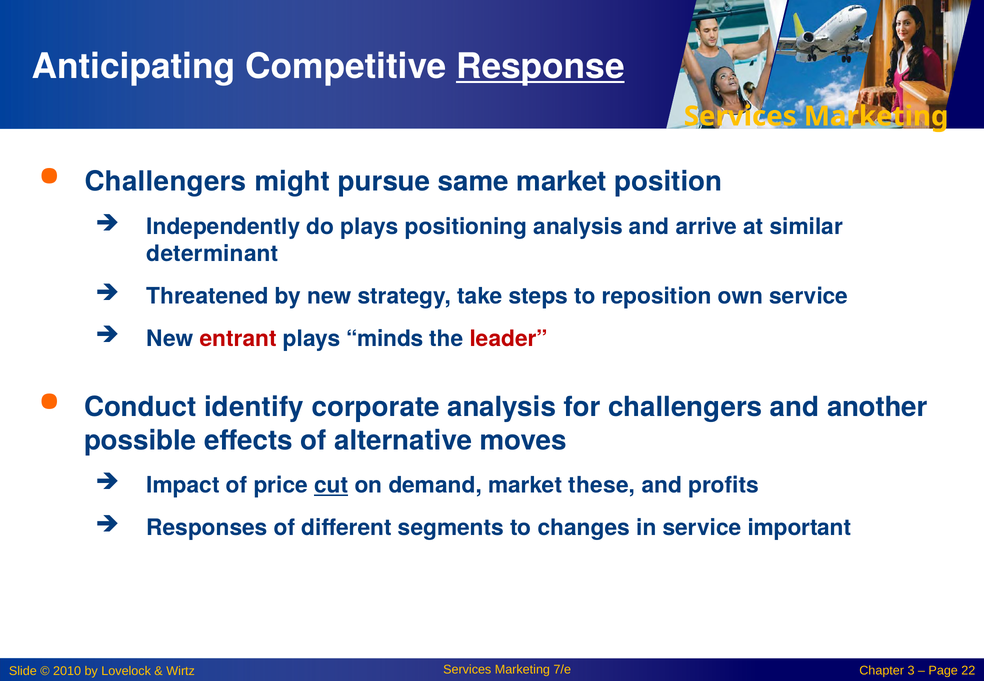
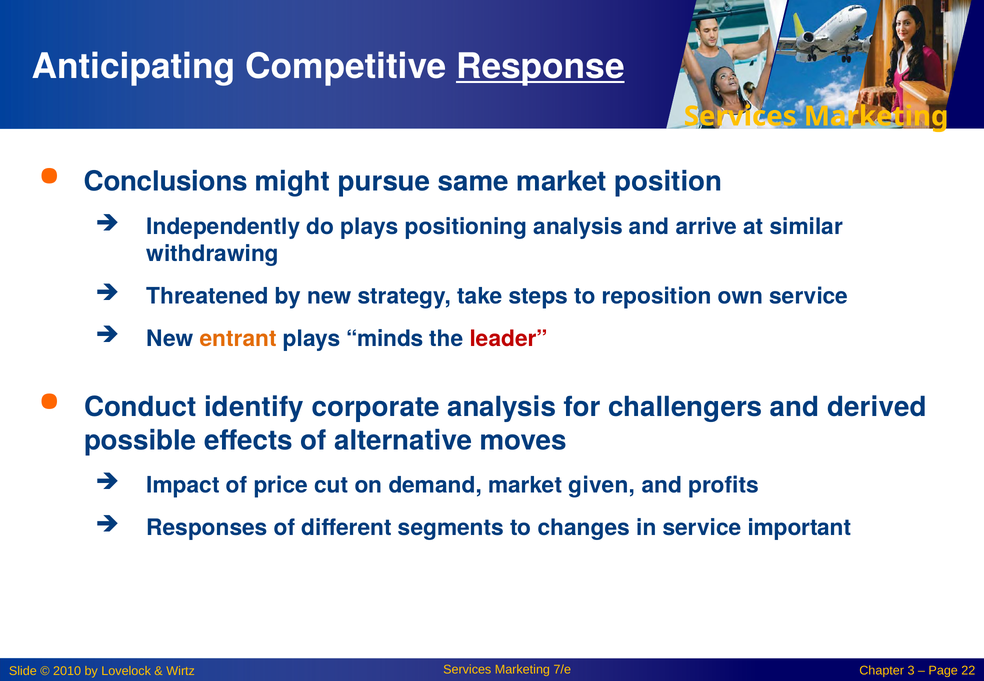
Challengers: Challengers -> Conclusions (166, 182)
determinant: determinant -> withdrawing (213, 254)
entrant colour: red -> orange (238, 339)
another: another -> derived (877, 407)
cut underline: present -> none (331, 486)
these: these -> given (602, 486)
